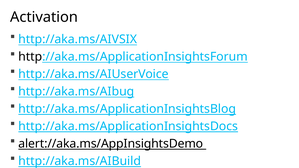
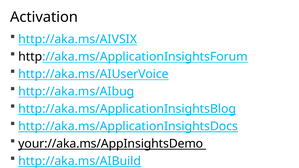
alert://aka.ms/AppInsightsDemo: alert://aka.ms/AppInsightsDemo -> your://aka.ms/AppInsightsDemo (111, 144)
